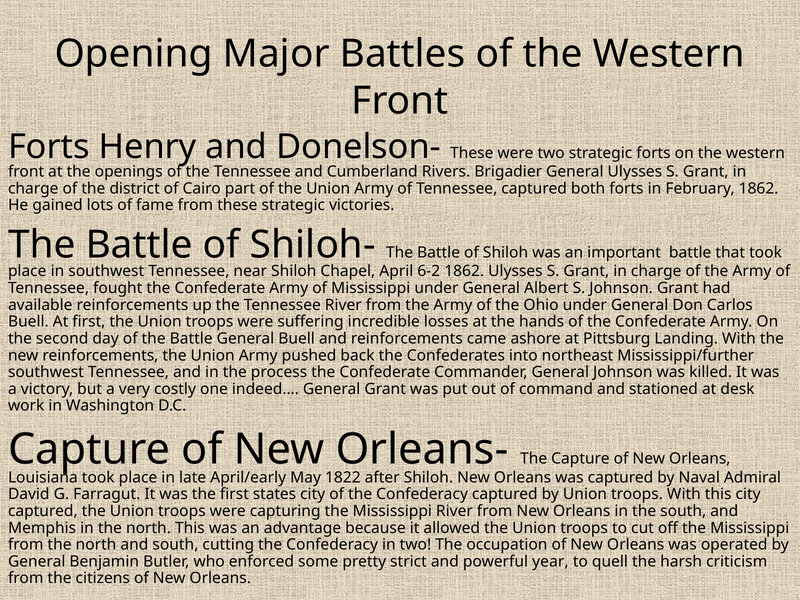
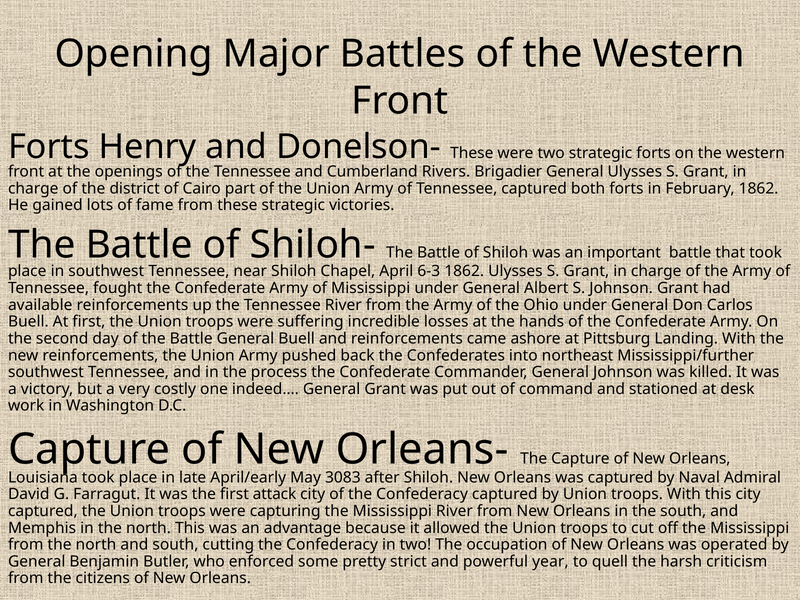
6-2: 6-2 -> 6-3 (429, 271)
1822: 1822 -> 3083 (343, 477)
states: states -> attack (275, 494)
